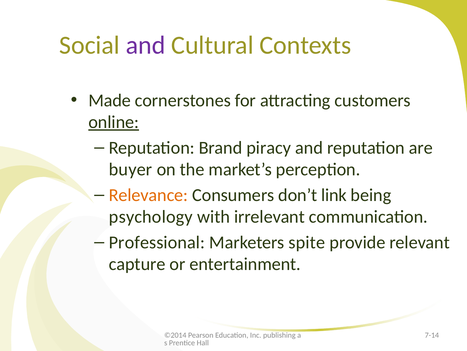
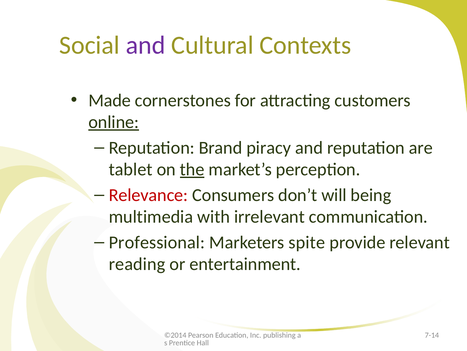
buyer: buyer -> tablet (131, 169)
the underline: none -> present (192, 169)
Relevance colour: orange -> red (148, 195)
link: link -> will (334, 195)
psychology: psychology -> multimedia (151, 216)
capture: capture -> reading (137, 264)
